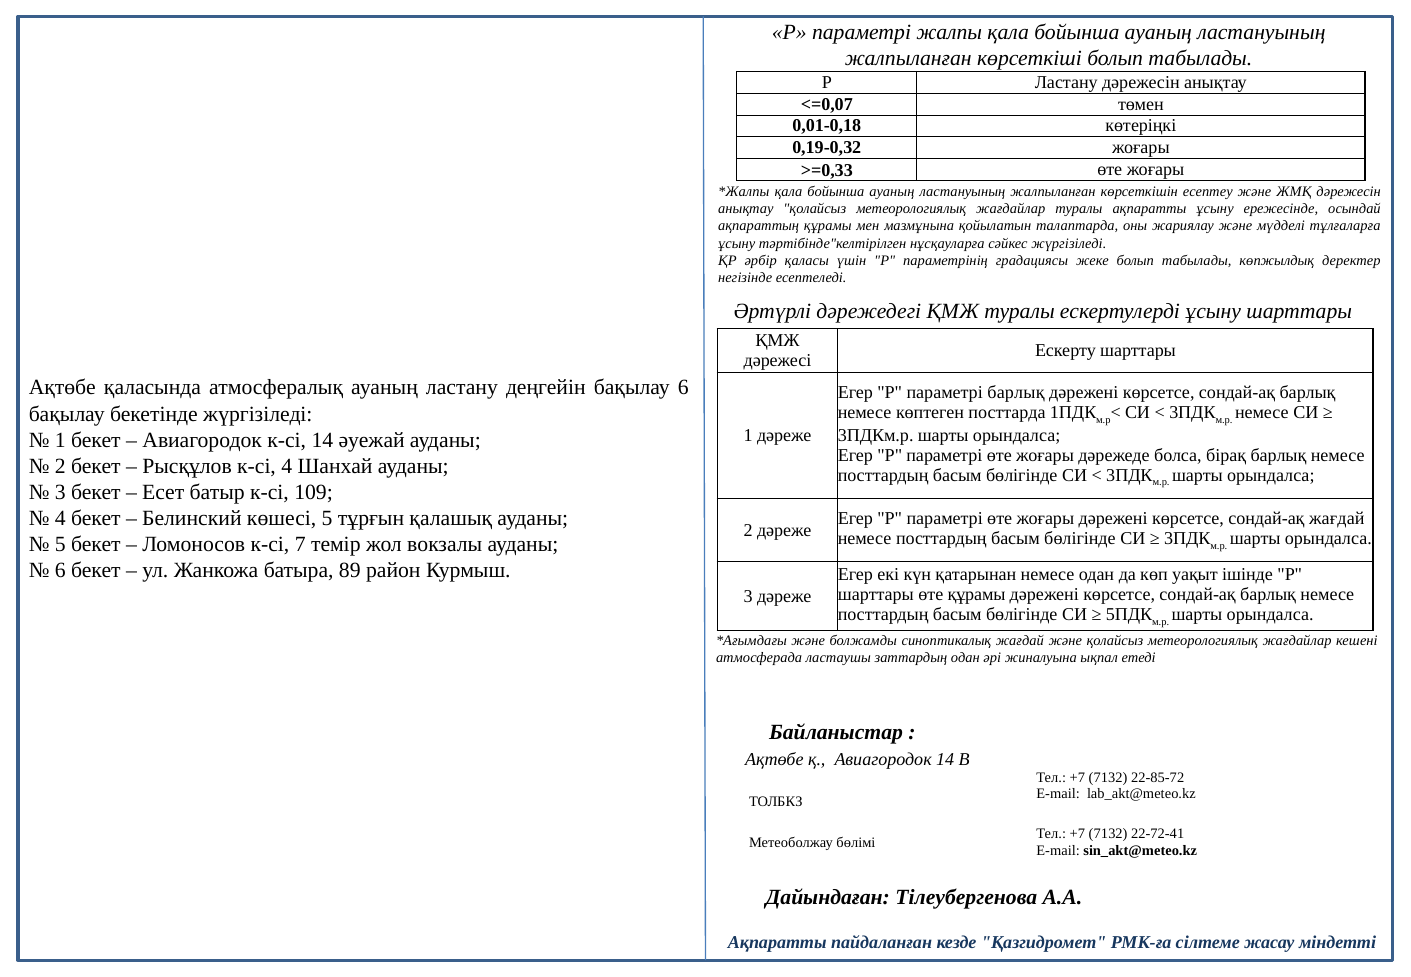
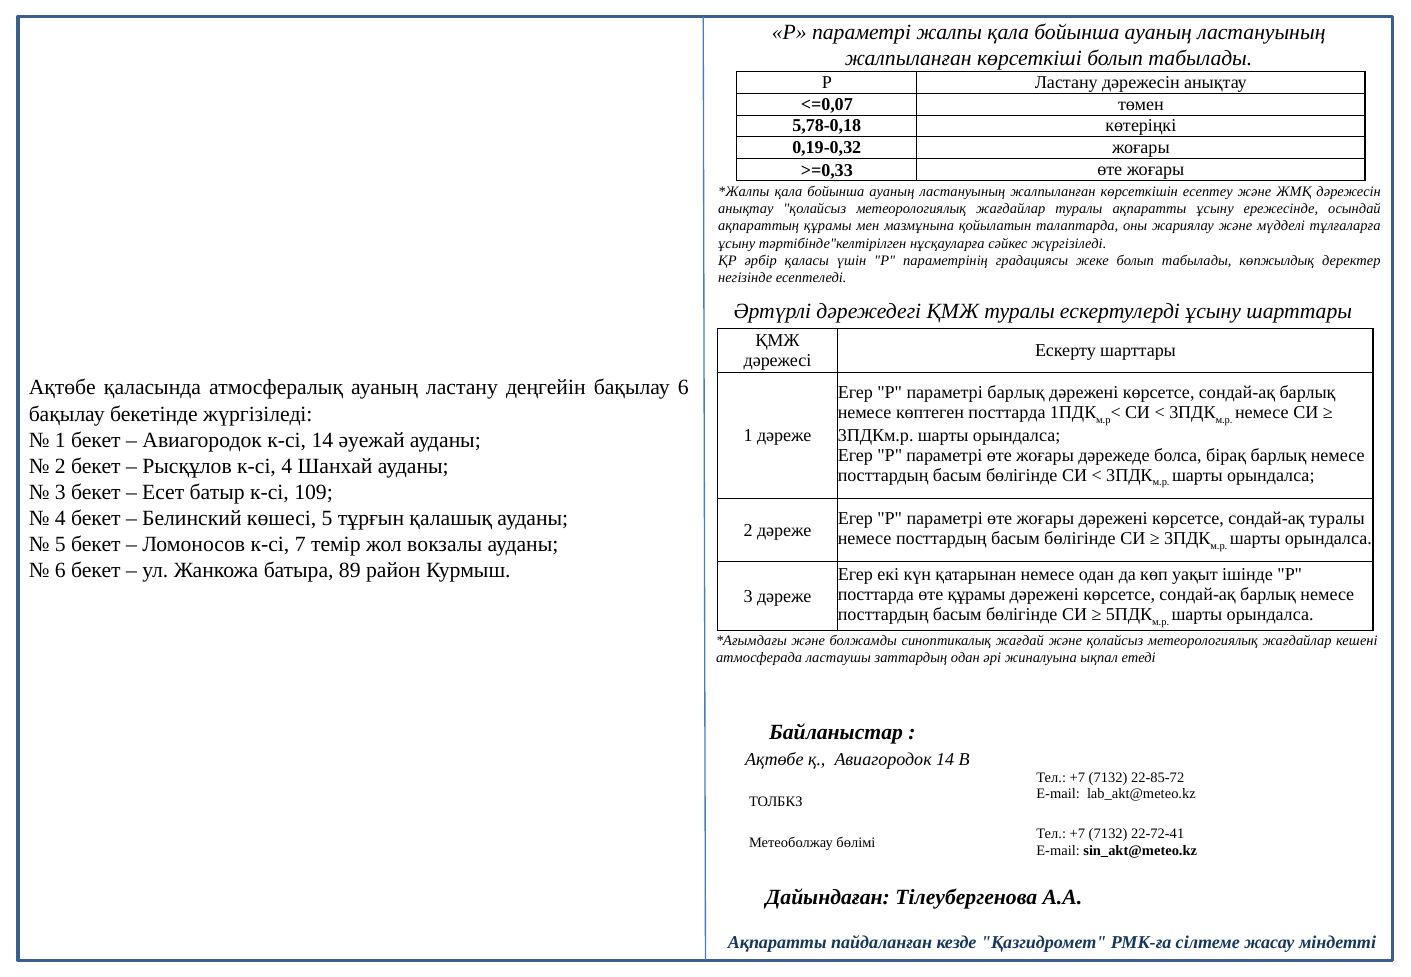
0,01-0,18: 0,01-0,18 -> 5,78-0,18 (827, 126)
сондай-ақ жағдай: жағдай -> туралы (1337, 519)
шарттары: шарттары -> посттарда (876, 595)
